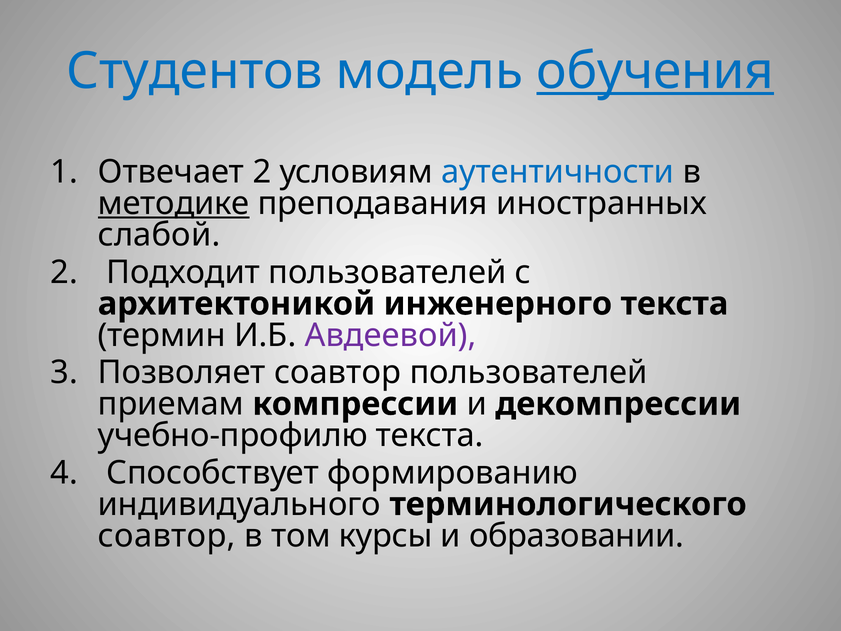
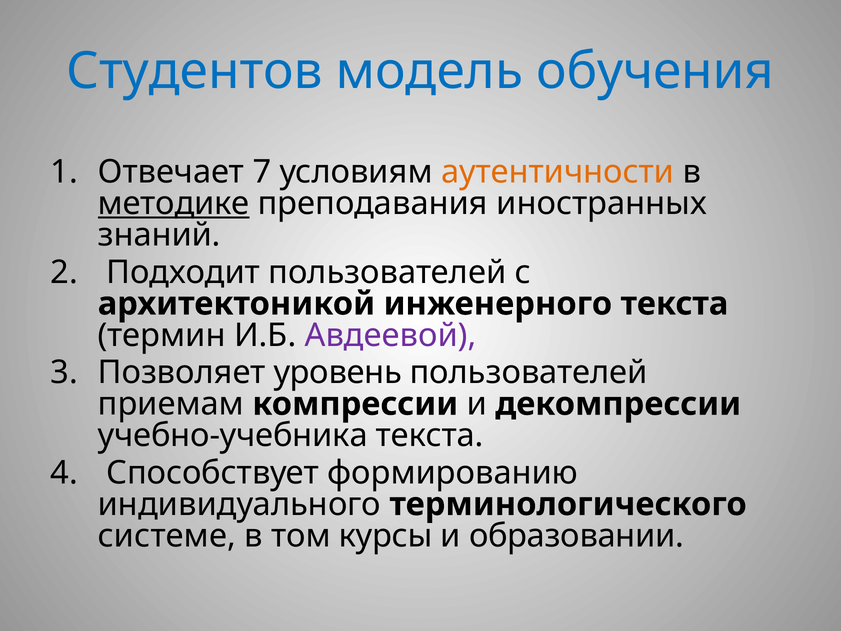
обучения underline: present -> none (655, 71)
Отвечает 2: 2 -> 7 (262, 172)
аутентичности colour: blue -> orange (558, 172)
слабой: слабой -> знаний (159, 235)
Позволяет соавтор: соавтор -> уровень (338, 372)
учебно-профилю: учебно-профилю -> учебно-учебника (233, 435)
соавтор: соавтор -> системе (167, 536)
